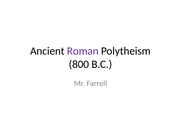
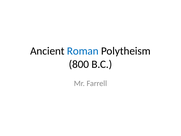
Roman colour: purple -> blue (83, 51)
